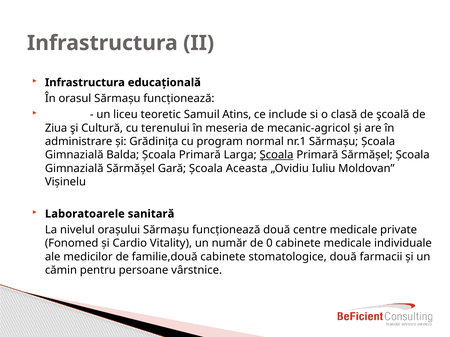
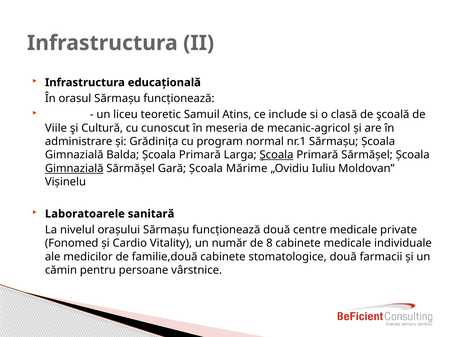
Ziua: Ziua -> Viile (56, 128)
terenului: terenului -> cunoscut (165, 128)
Gimnazială underline: none -> present (74, 169)
Aceasta: Aceasta -> Mărime (247, 169)
0: 0 -> 8 (269, 244)
